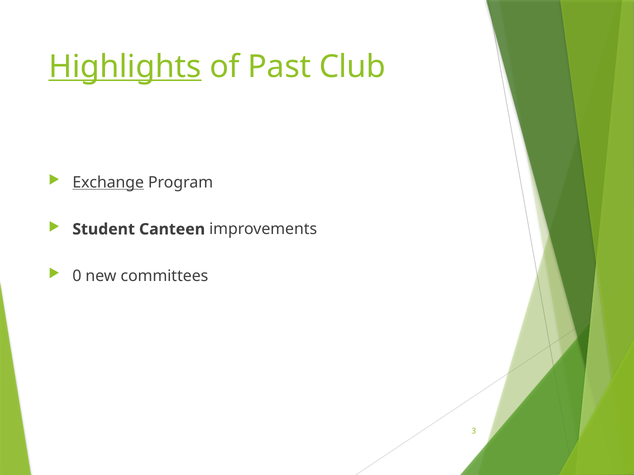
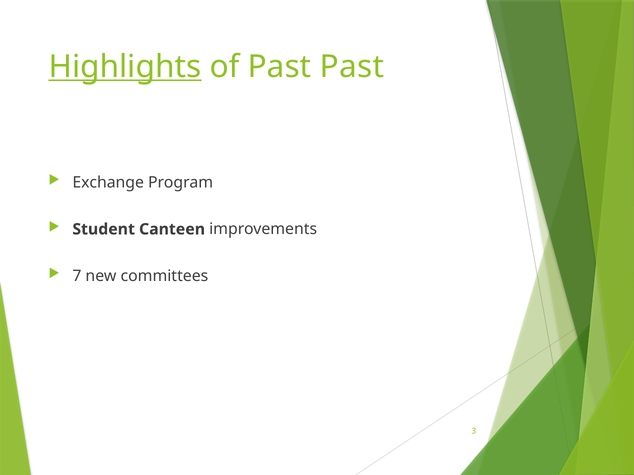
Past Club: Club -> Past (352, 67)
Exchange underline: present -> none (108, 183)
0: 0 -> 7 (77, 276)
